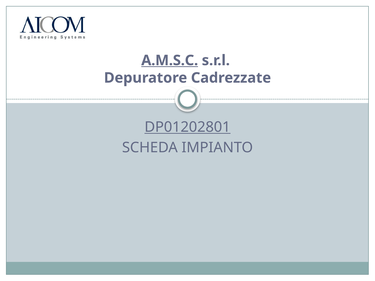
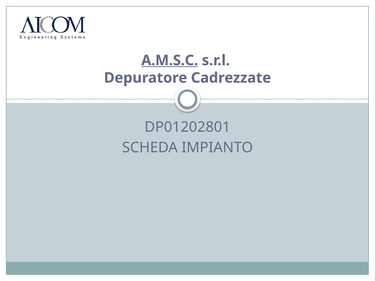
DP01202801 underline: present -> none (187, 127)
